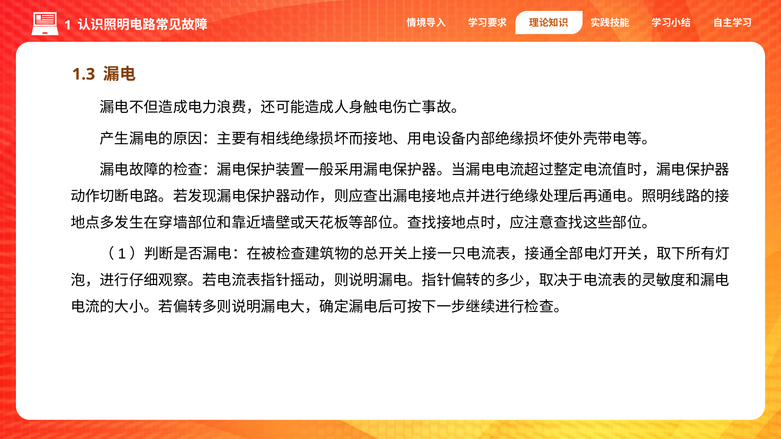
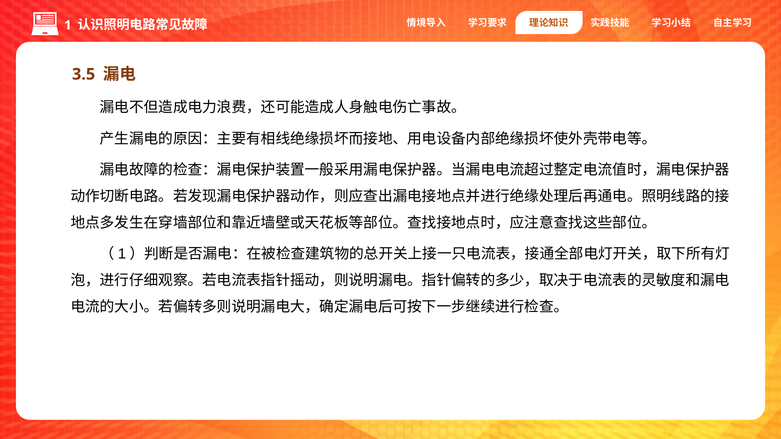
1.3: 1.3 -> 3.5 (84, 74)
